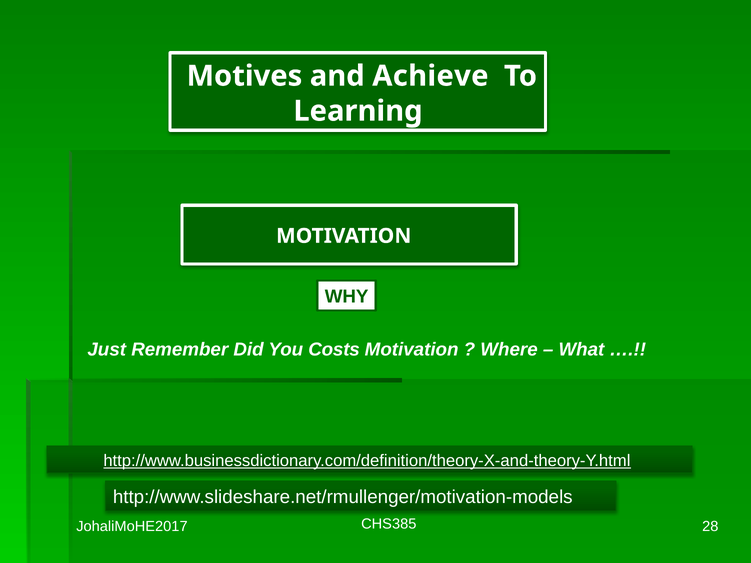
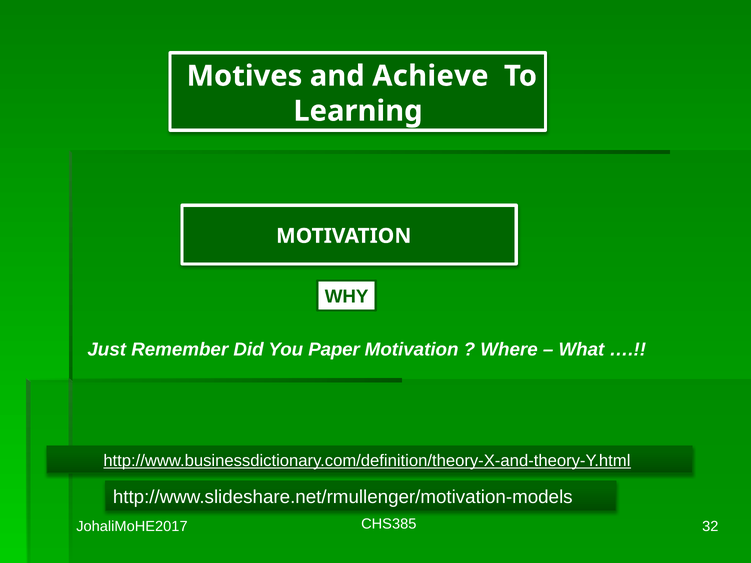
Costs: Costs -> Paper (334, 350)
28: 28 -> 32 (710, 526)
